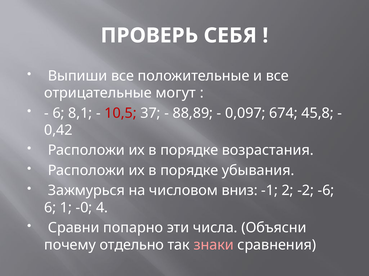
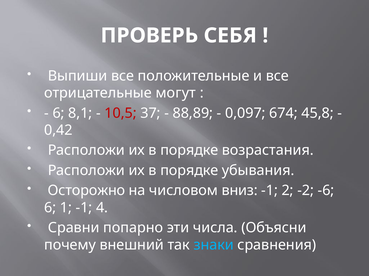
Зажмурься: Зажмурься -> Осторожно (86, 191)
1 -0: -0 -> -1 (84, 208)
отдельно: отдельно -> внешний (132, 245)
знаки colour: pink -> light blue (214, 245)
